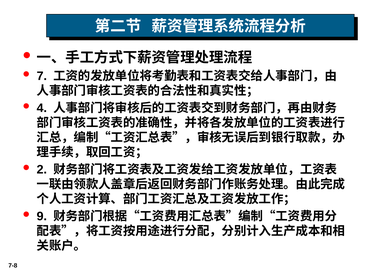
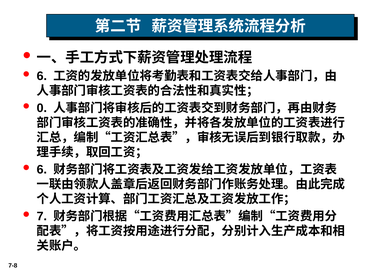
7: 7 -> 6 (42, 76)
4: 4 -> 0 (42, 108)
2: 2 -> 6 (42, 170)
9: 9 -> 7 (42, 217)
